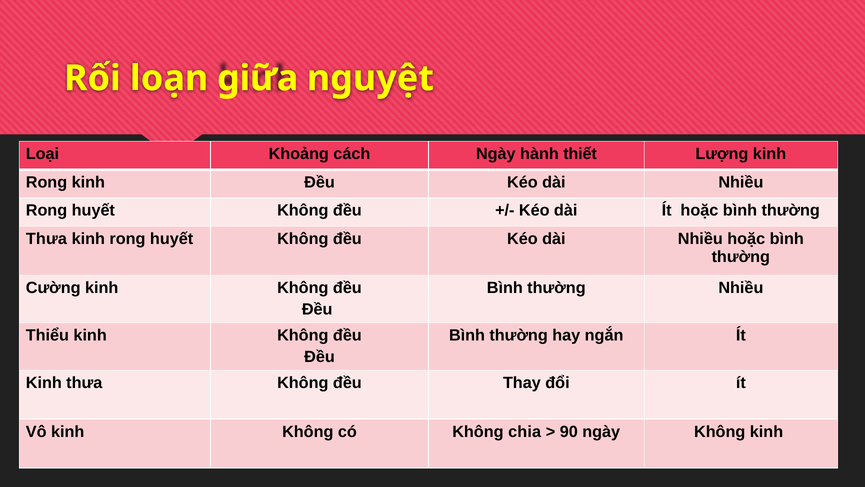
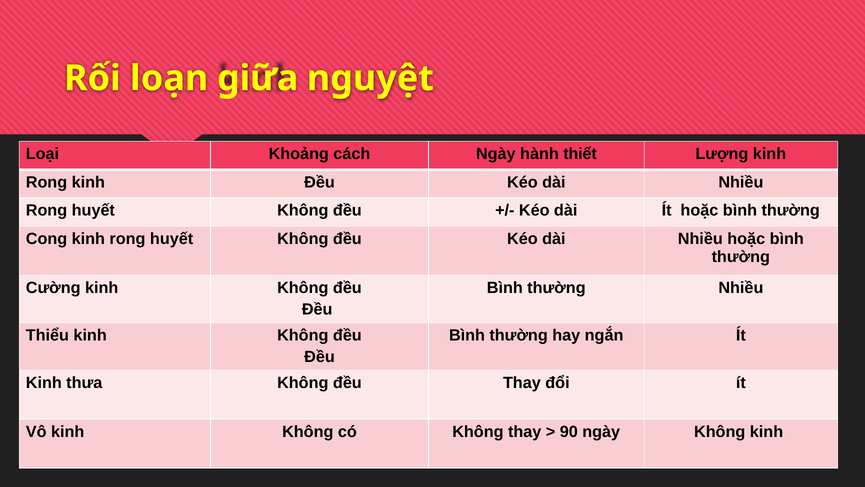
Thưa: Thưa -> Cong (47, 239)
Không chia: chia -> thay (525, 431)
